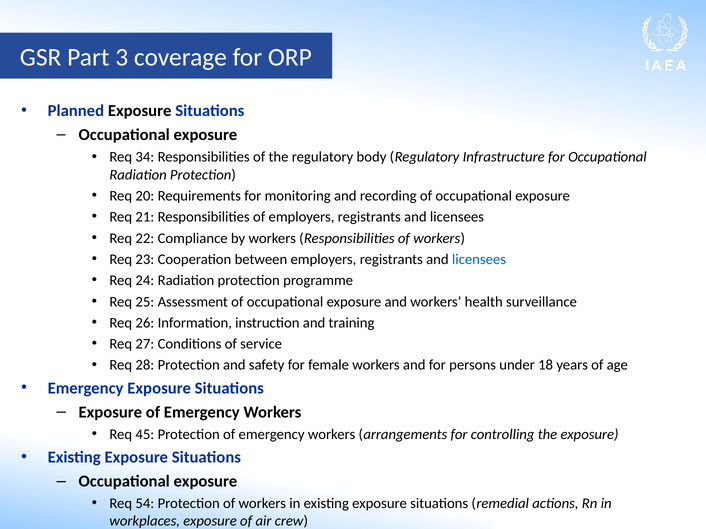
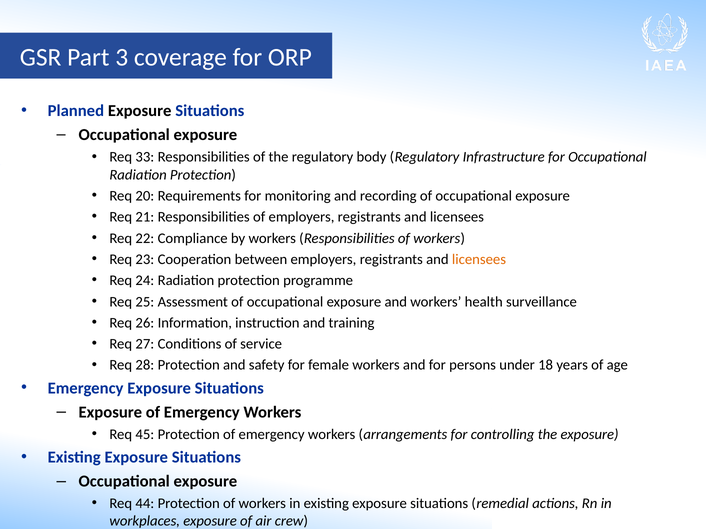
34: 34 -> 33 (145, 157)
licensees colour: blue -> orange (479, 260)
54: 54 -> 44 (145, 504)
